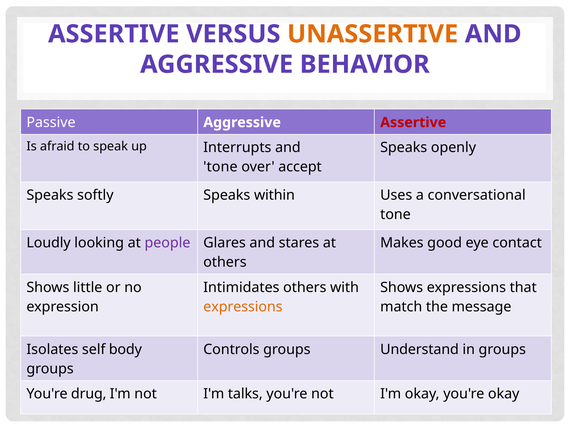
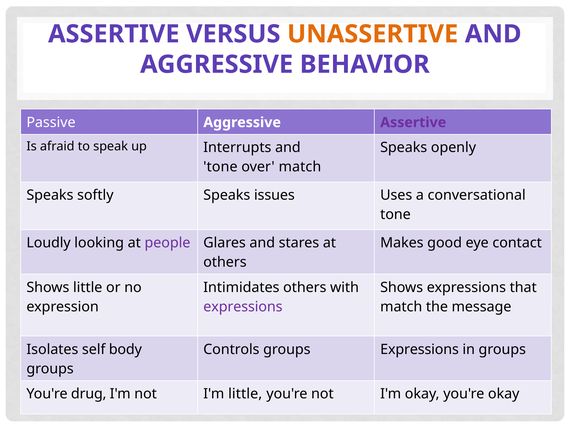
Assertive colour: red -> purple (413, 123)
over accept: accept -> match (300, 167)
within: within -> issues (274, 195)
expressions colour: orange -> purple (243, 307)
groups Understand: Understand -> Expressions (420, 350)
I'm talks: talks -> little (245, 394)
